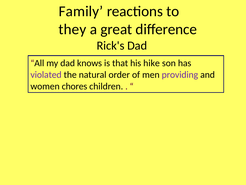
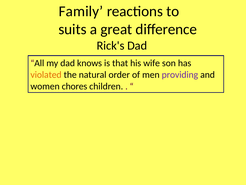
they: they -> suits (72, 29)
hike: hike -> wife (152, 63)
violated colour: purple -> orange (46, 75)
